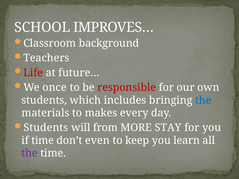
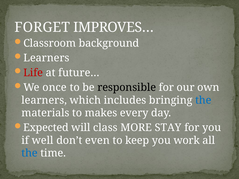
SCHOOL: SCHOOL -> FORGET (42, 27)
Teachers: Teachers -> Learners (46, 58)
responsible colour: red -> black (127, 88)
students: students -> learners (44, 100)
Students: Students -> Expected (46, 128)
from: from -> class (105, 128)
if time: time -> well (43, 141)
learn: learn -> work (187, 141)
the colour: purple -> blue (30, 153)
